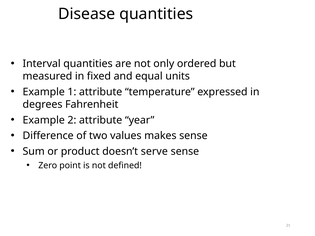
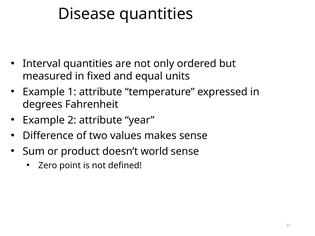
serve: serve -> world (154, 152)
